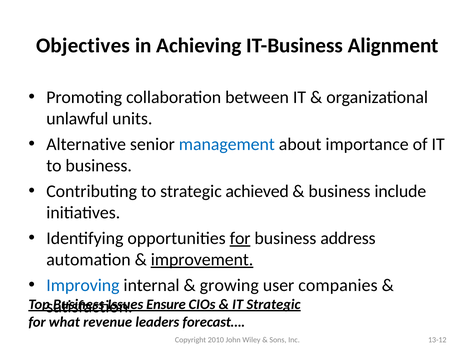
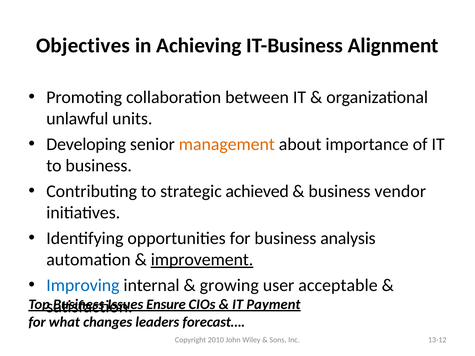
Alternative: Alternative -> Developing (86, 144)
management colour: blue -> orange (227, 144)
include: include -> vendor (400, 191)
for underline: present -> none (240, 238)
address: address -> analysis (348, 238)
companies: companies -> acceptable (338, 285)
IT Strategic: Strategic -> Payment (273, 305)
revenue: revenue -> changes (108, 322)
